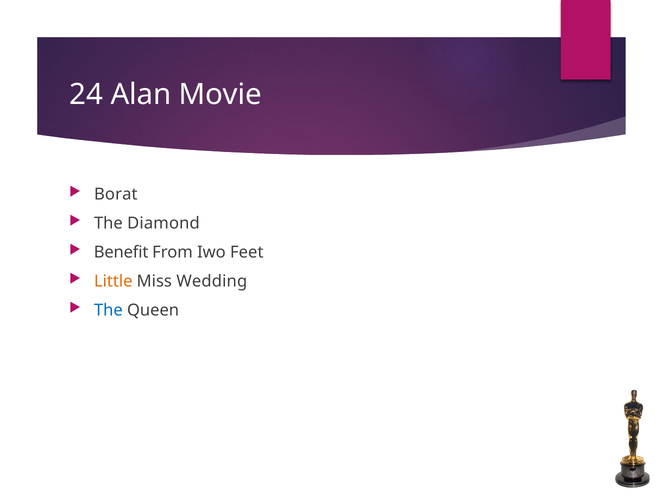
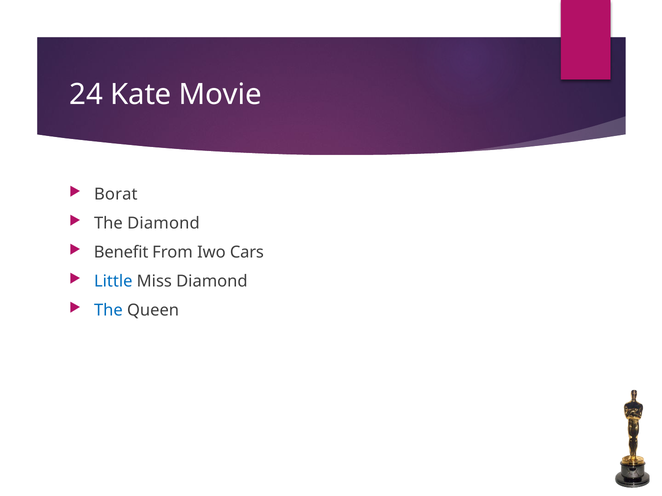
Alan: Alan -> Kate (141, 95)
Feet: Feet -> Cars (247, 253)
Little colour: orange -> blue (113, 282)
Miss Wedding: Wedding -> Diamond (212, 282)
